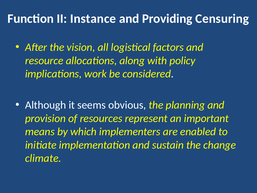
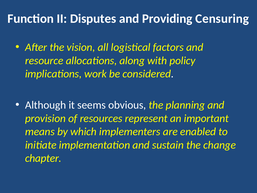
Instance: Instance -> Disputes (93, 19)
climate: climate -> chapter (43, 158)
